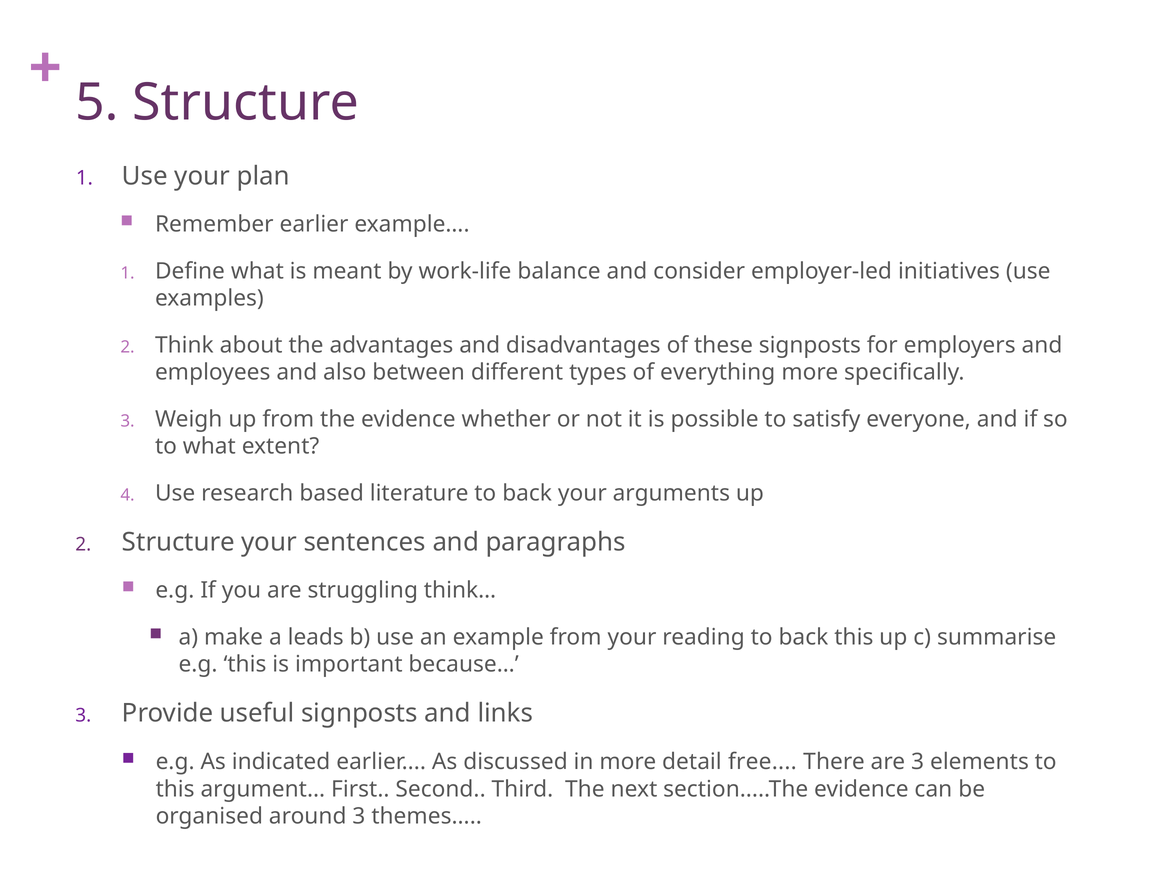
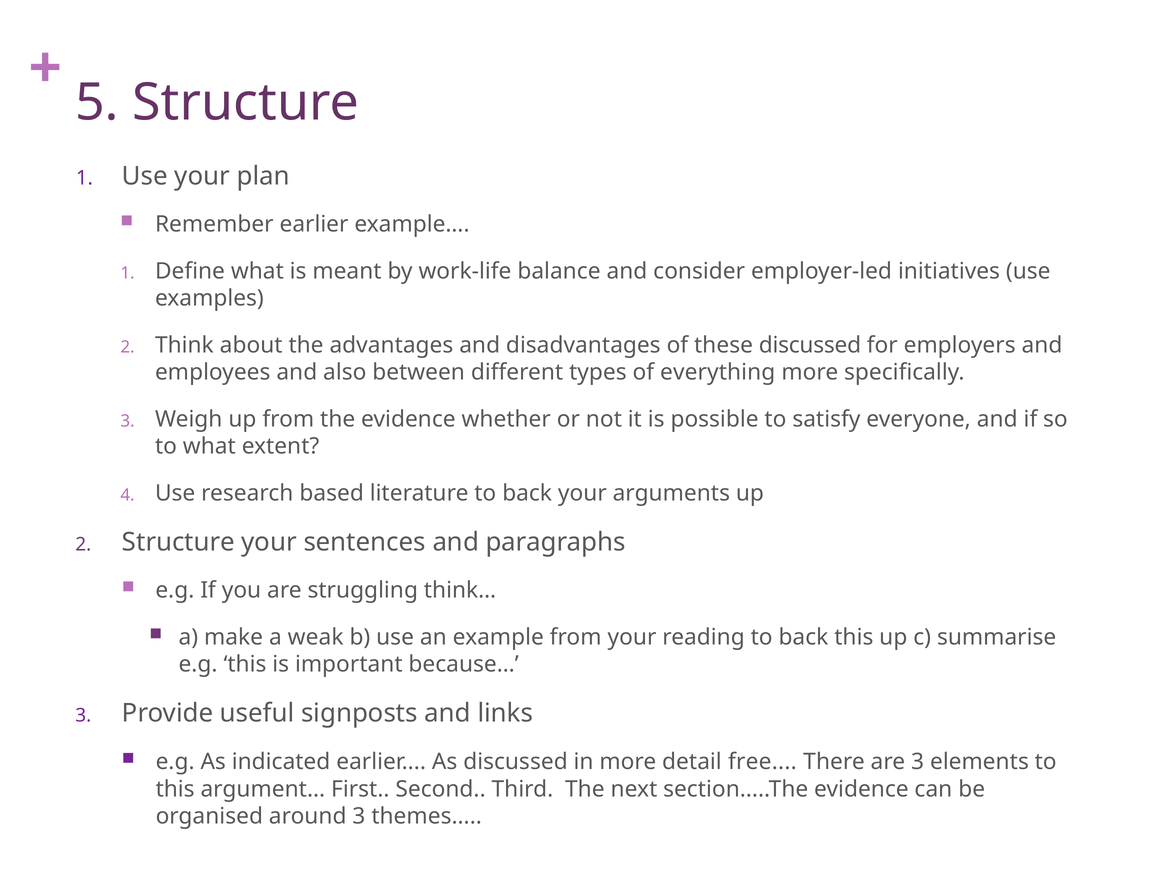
these signposts: signposts -> discussed (810, 345)
leads: leads -> weak (316, 637)
